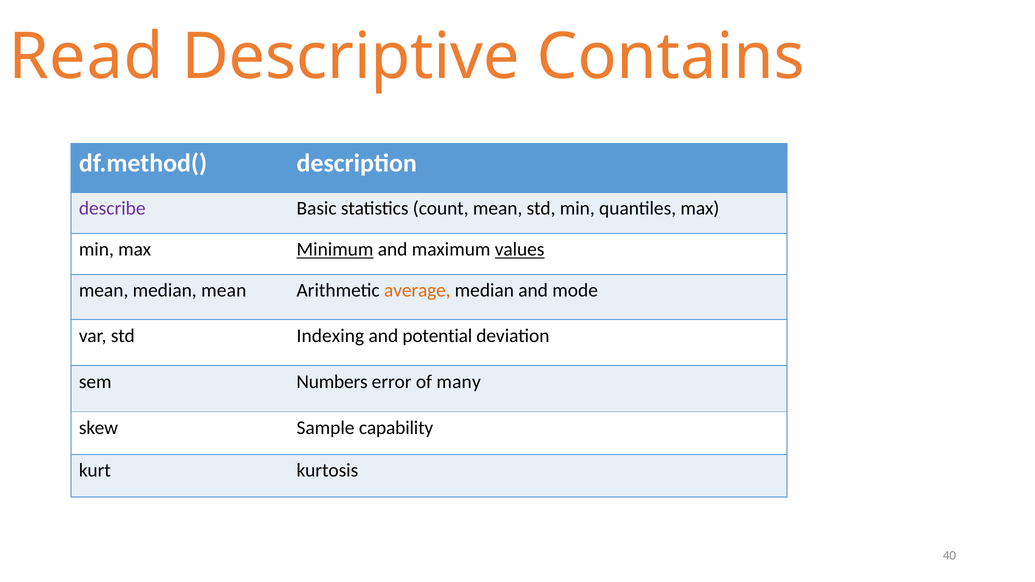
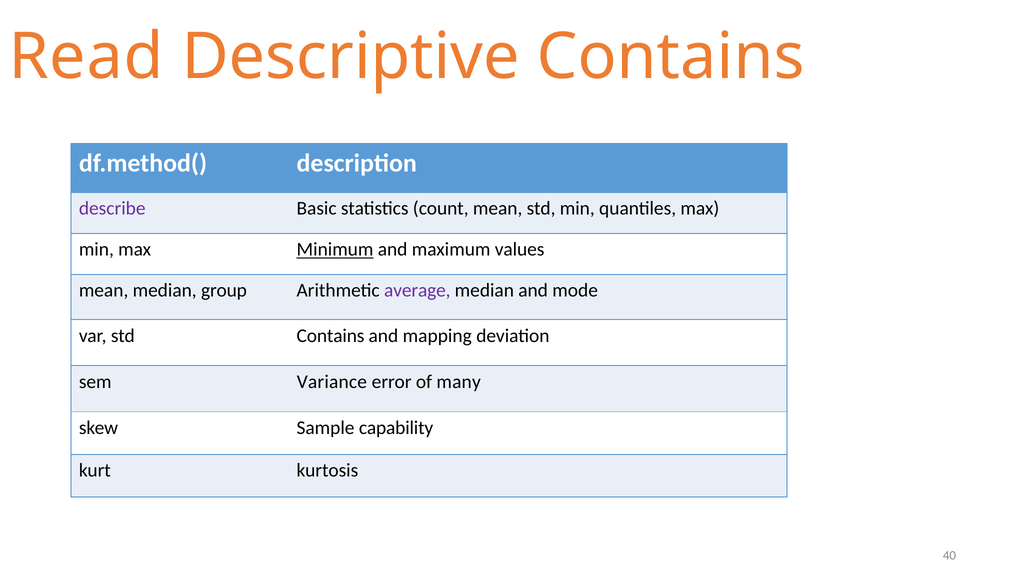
values underline: present -> none (520, 250)
median mean: mean -> group (224, 291)
average colour: orange -> purple (417, 291)
std Indexing: Indexing -> Contains (331, 336)
potential: potential -> mapping (437, 336)
Numbers: Numbers -> Variance (332, 382)
